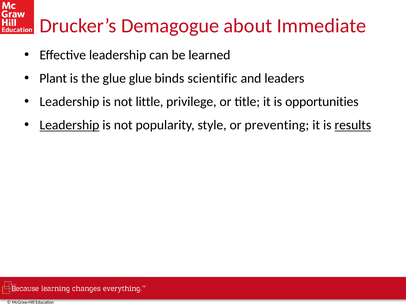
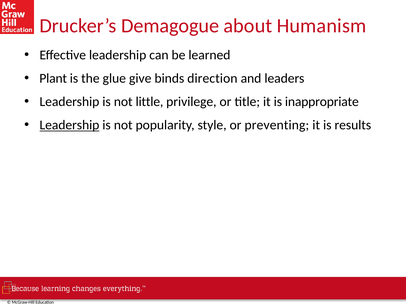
Immediate: Immediate -> Humanism (321, 26)
glue glue: glue -> give (140, 79)
scientific: scientific -> direction (212, 79)
opportunities: opportunities -> inappropriate (322, 102)
results underline: present -> none (353, 125)
